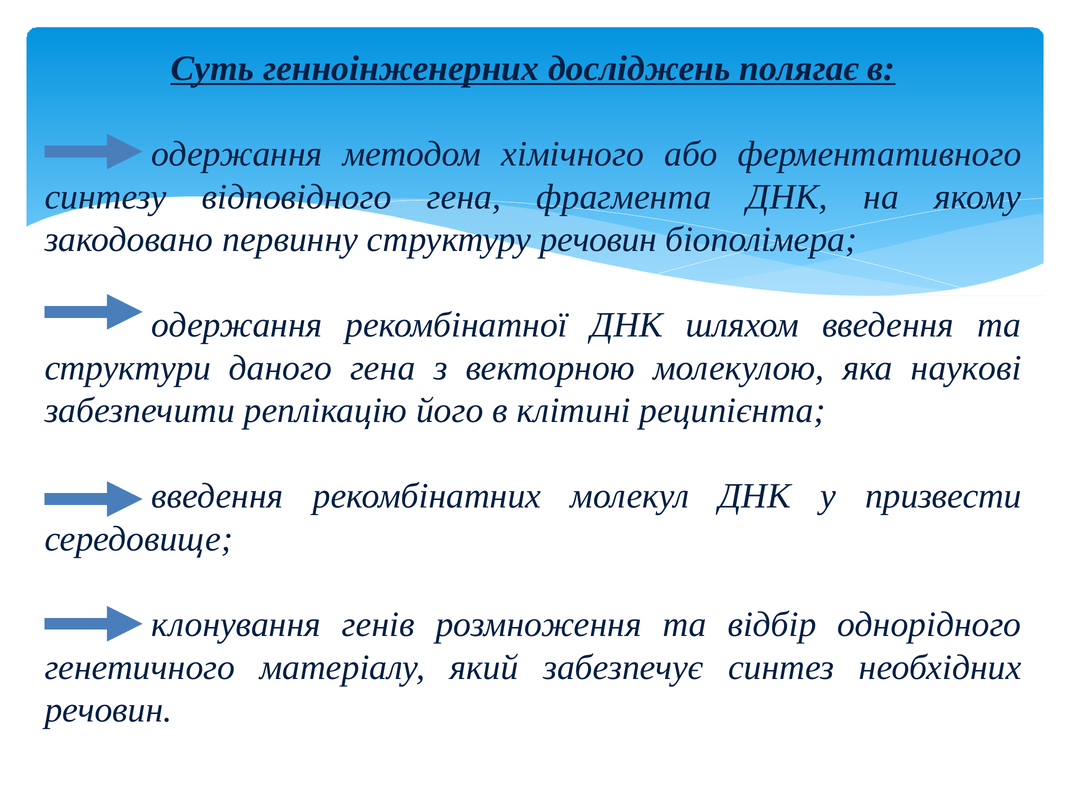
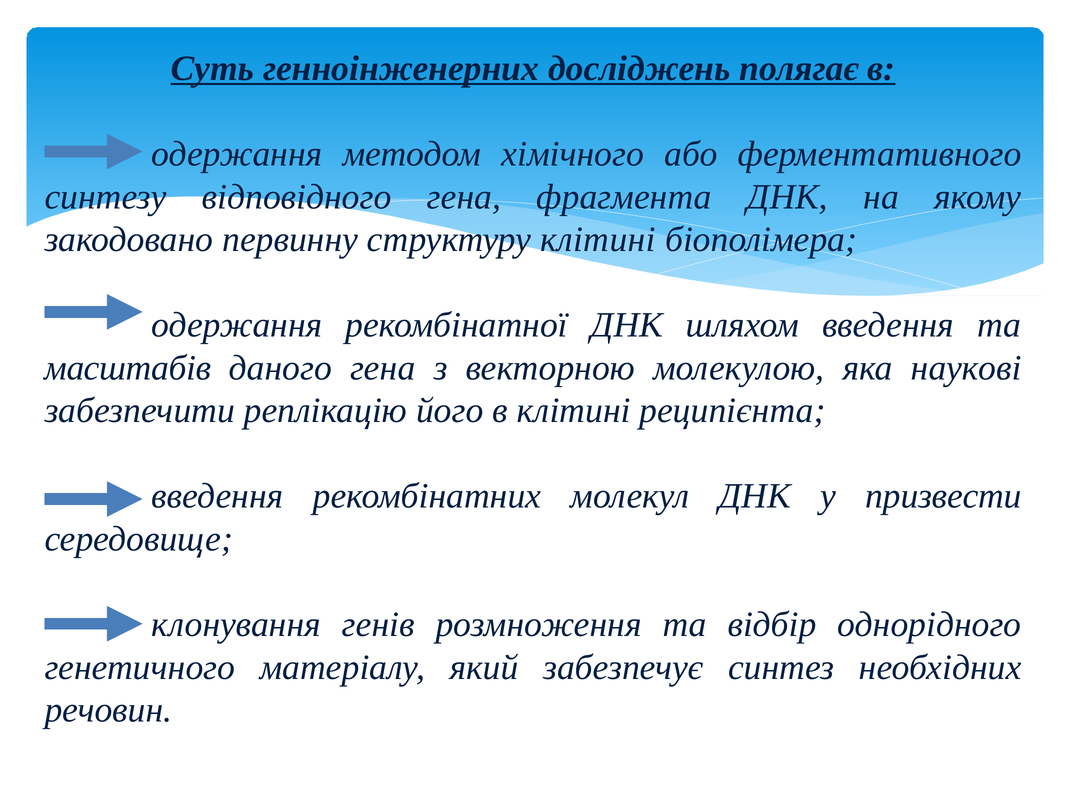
структуру речовин: речовин -> клітині (598, 239)
структури: структури -> масштабів (128, 368)
